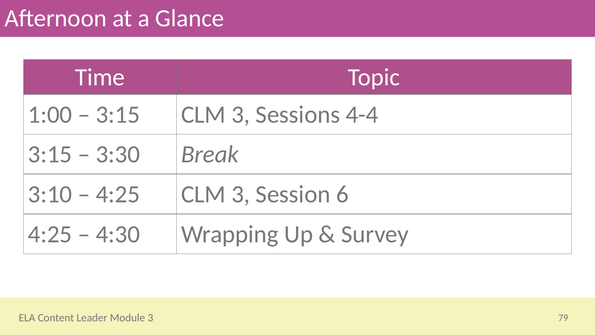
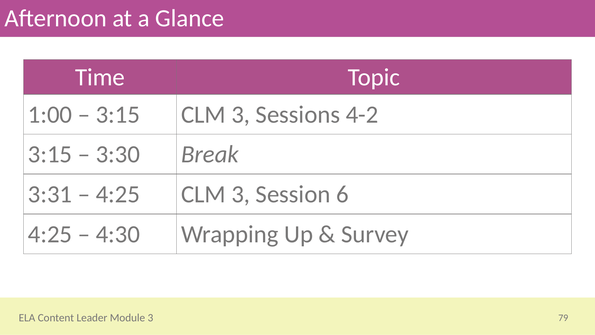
4-4: 4-4 -> 4-2 (362, 114)
3:10: 3:10 -> 3:31 (50, 194)
